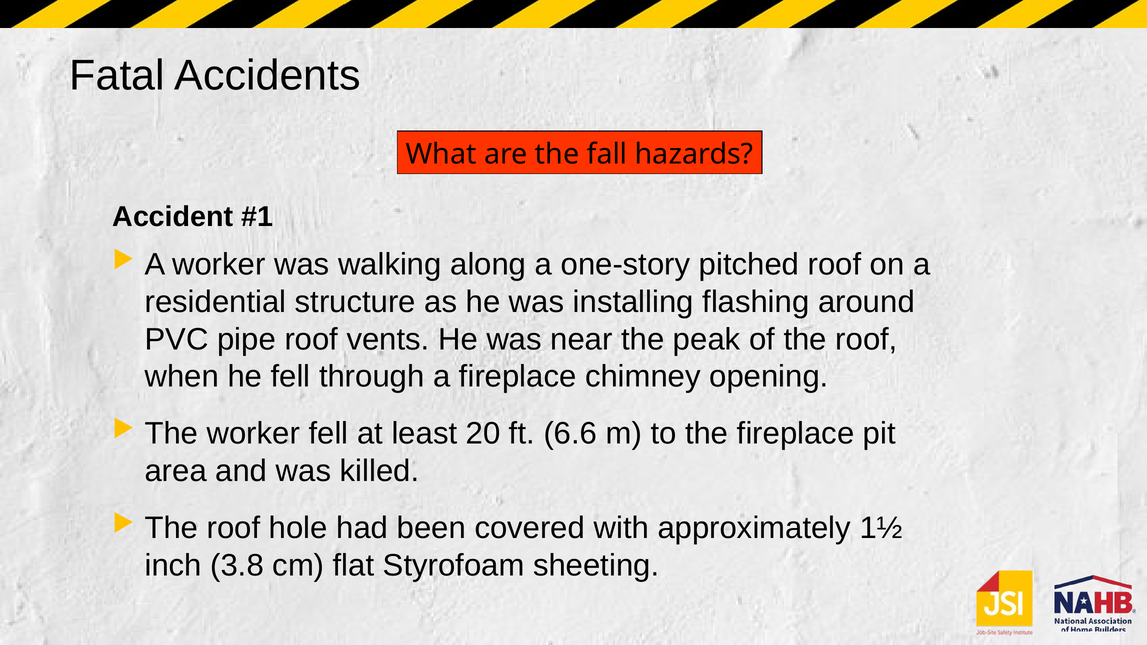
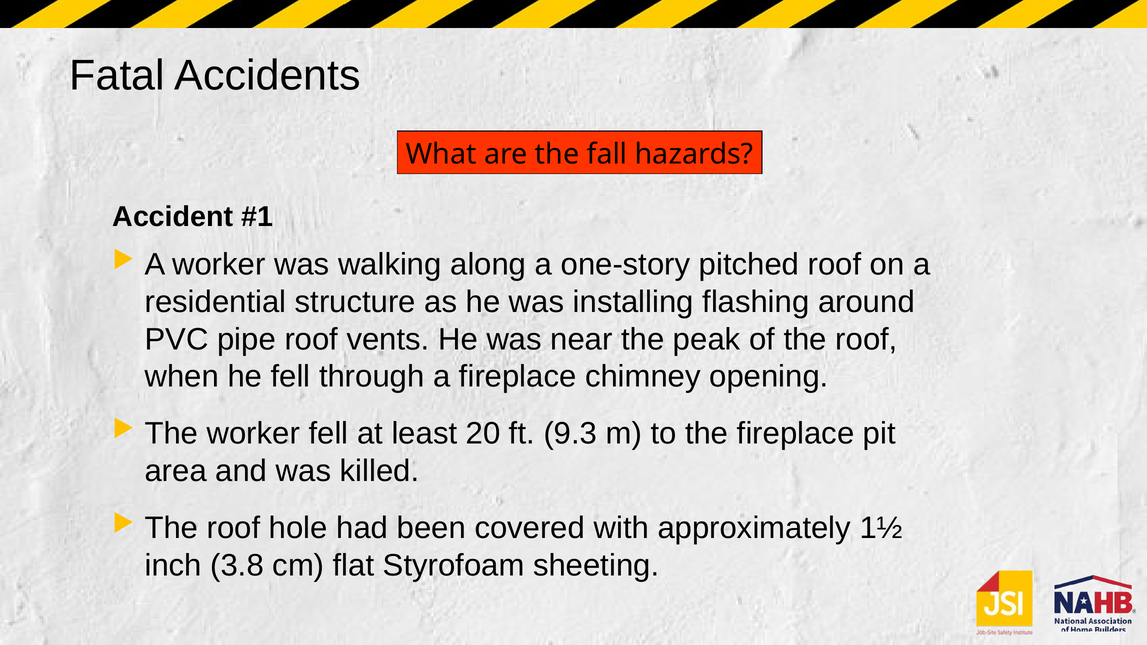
6.6: 6.6 -> 9.3 (570, 434)
